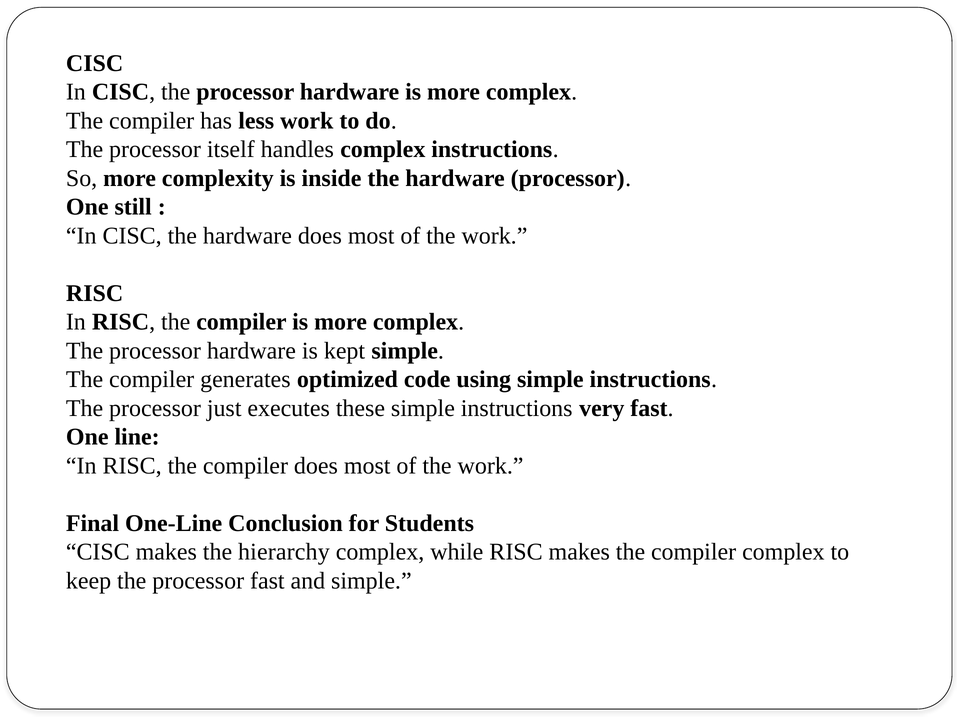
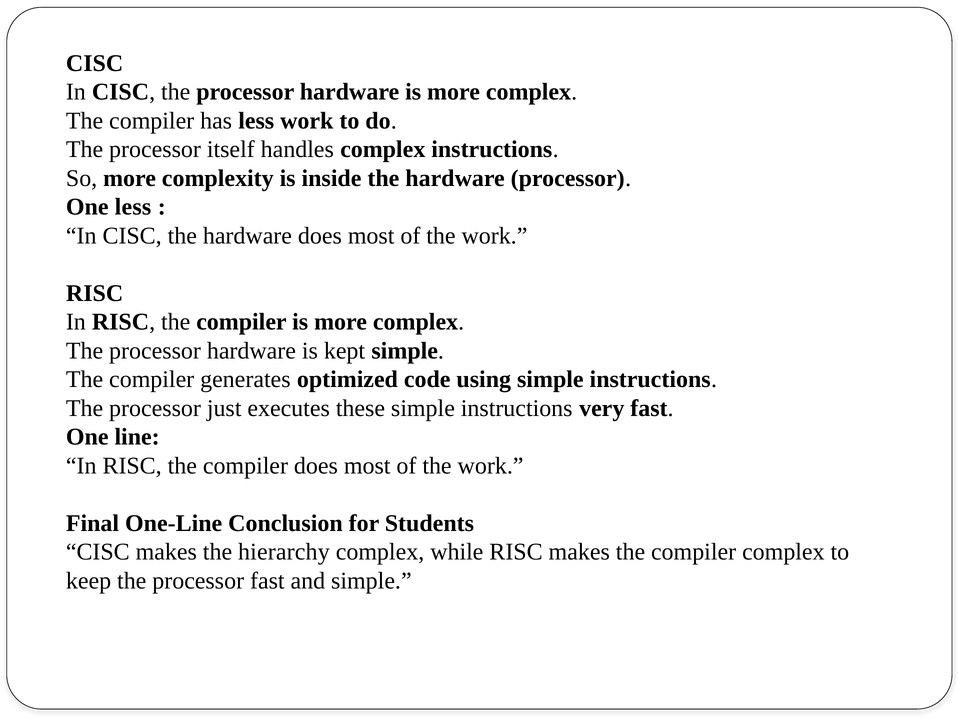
One still: still -> less (133, 207)
